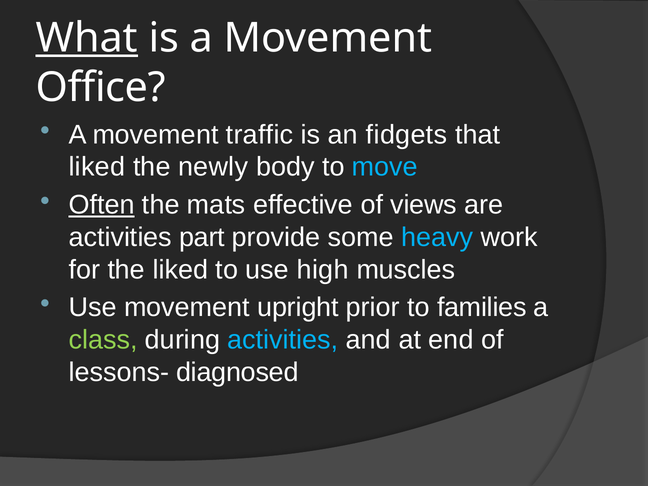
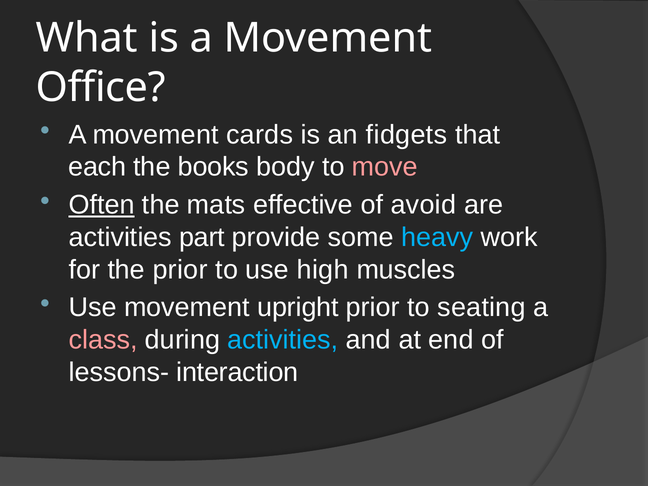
What underline: present -> none (87, 38)
traffic: traffic -> cards (260, 135)
liked: liked -> each (97, 167)
newly: newly -> books (213, 167)
move colour: light blue -> pink (385, 167)
views: views -> avoid (423, 205)
the liked: liked -> prior (180, 270)
families: families -> seating (482, 307)
class colour: light green -> pink (103, 340)
diagnosed: diagnosed -> interaction (237, 372)
